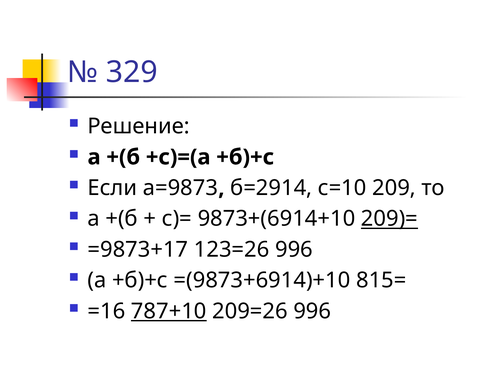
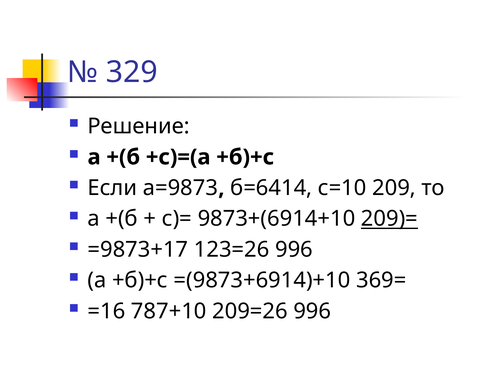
б=2914: б=2914 -> б=6414 (271, 188)
815=: 815= -> 369= (381, 281)
787+10 underline: present -> none (169, 311)
